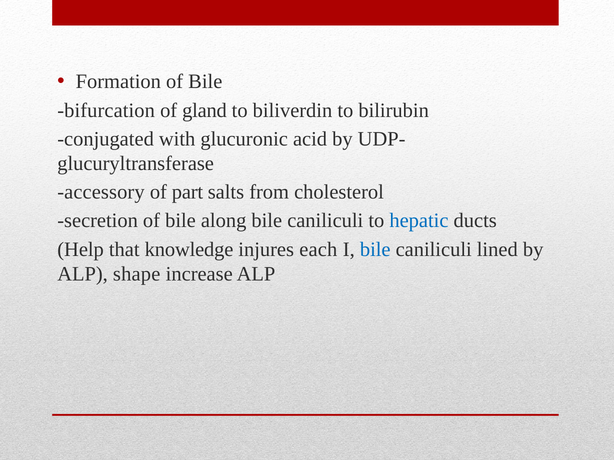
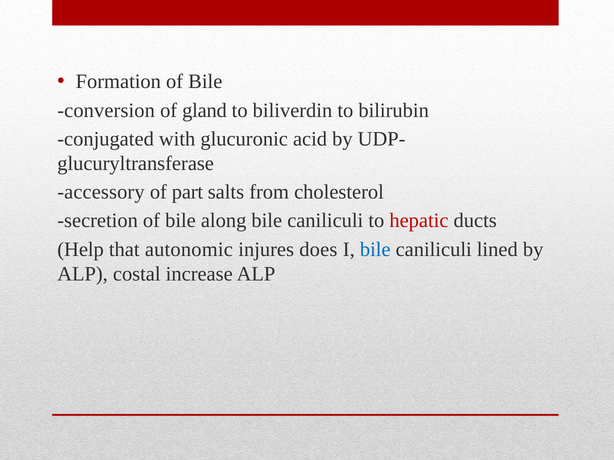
bifurcation: bifurcation -> conversion (106, 110)
hepatic colour: blue -> red (419, 221)
knowledge: knowledge -> autonomic (189, 250)
each: each -> does (318, 250)
shape: shape -> costal (137, 274)
